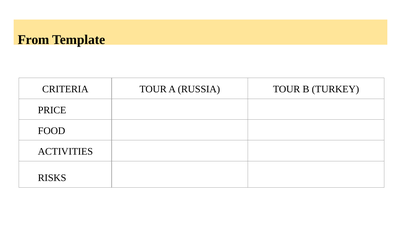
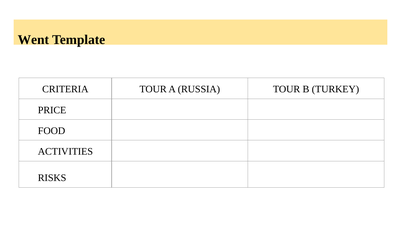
From: From -> Went (33, 40)
